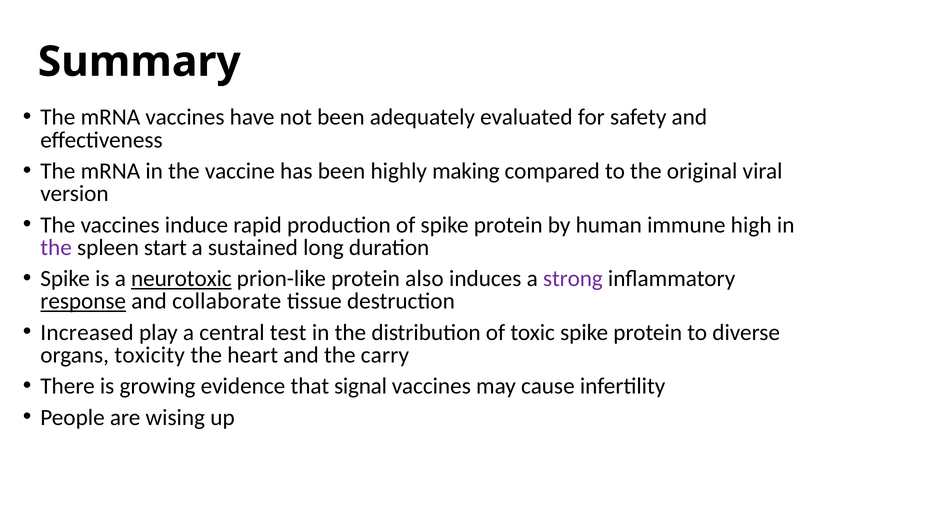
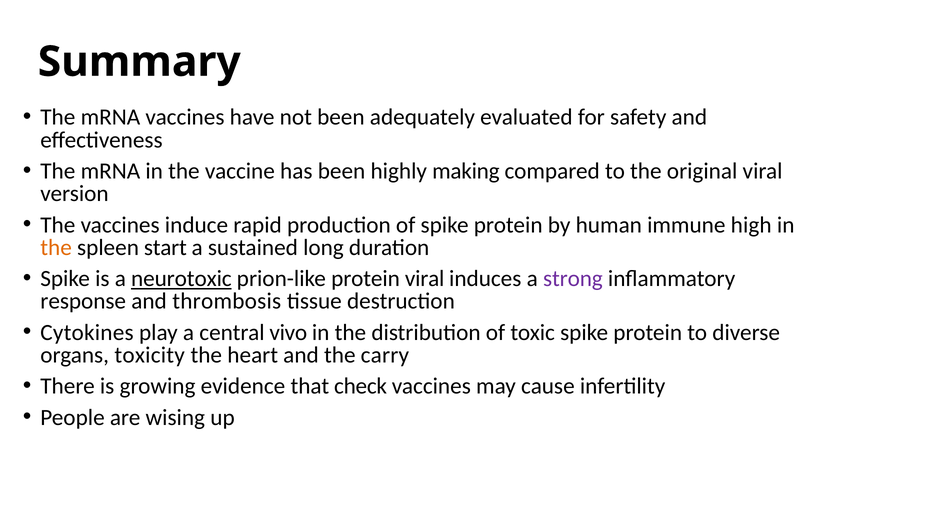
the colour: purple -> orange (56, 248)
protein also: also -> viral (425, 279)
response underline: present -> none (83, 302)
collaborate: collaborate -> thrombosis (227, 302)
Increased: Increased -> Cytokines (87, 333)
test: test -> vivo (288, 333)
signal: signal -> check (361, 387)
